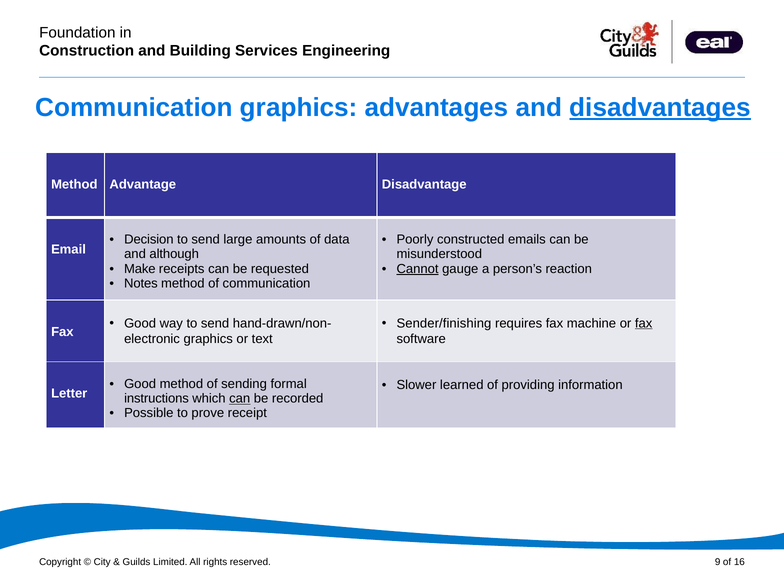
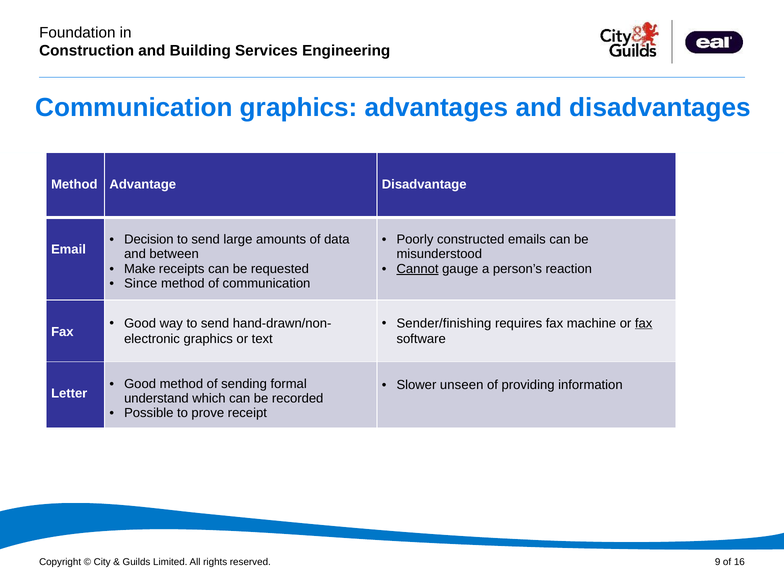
disadvantages underline: present -> none (660, 108)
although: although -> between (174, 254)
Notes: Notes -> Since (141, 283)
learned: learned -> unseen (462, 385)
instructions: instructions -> understand (156, 399)
can underline: present -> none (240, 399)
